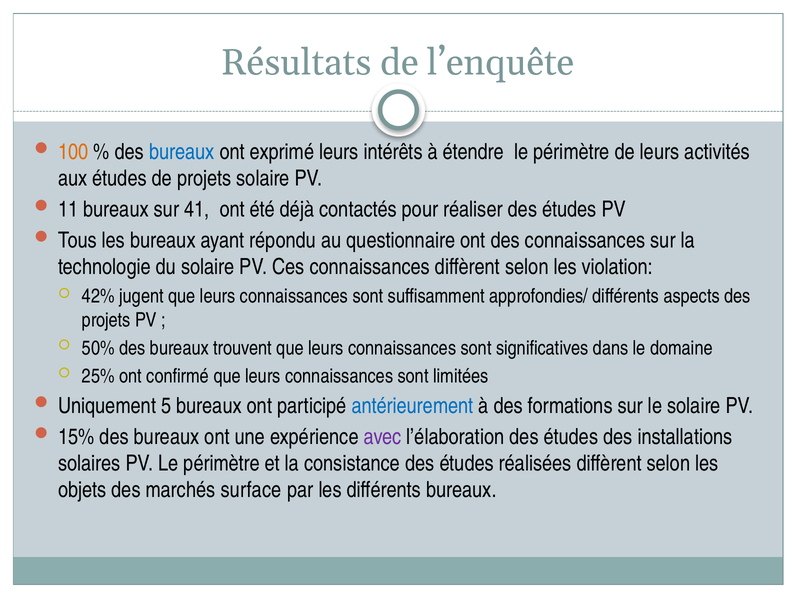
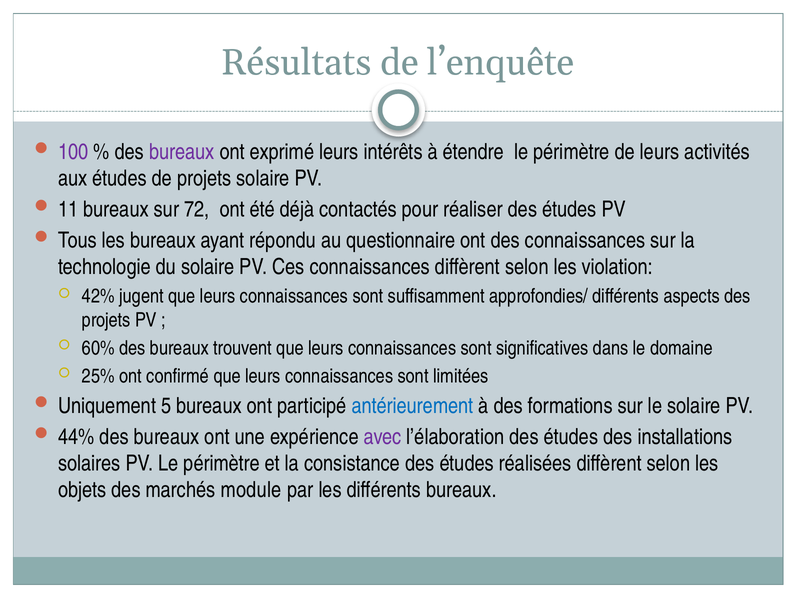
100 colour: orange -> purple (73, 152)
bureaux colour: blue -> purple (182, 152)
41: 41 -> 72 (197, 209)
50%: 50% -> 60% (98, 348)
15%: 15% -> 44% (76, 437)
surface: surface -> module (251, 490)
